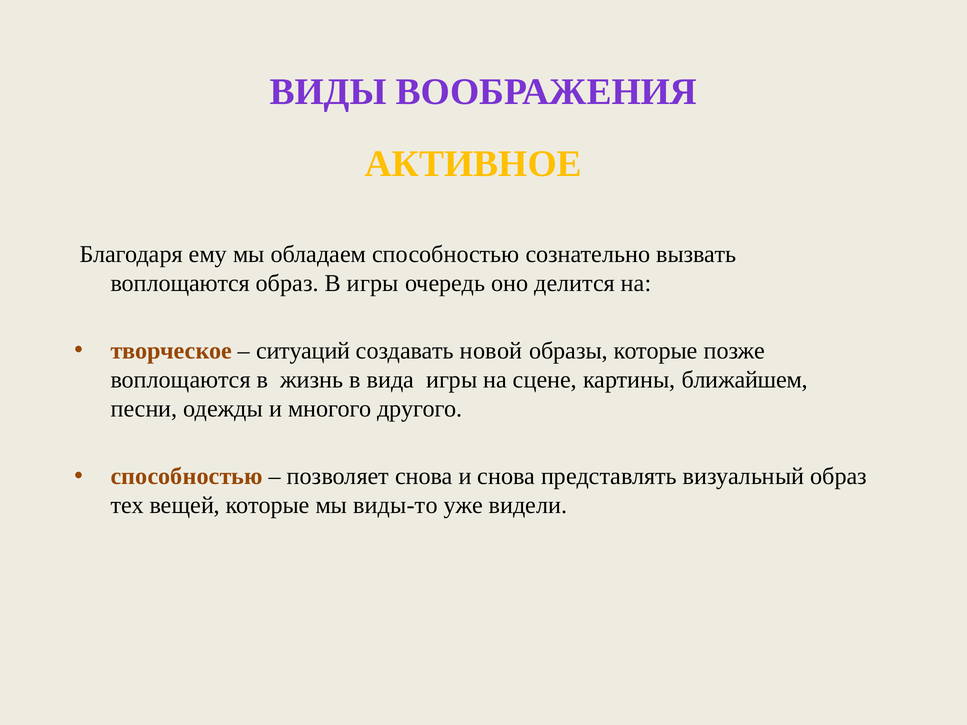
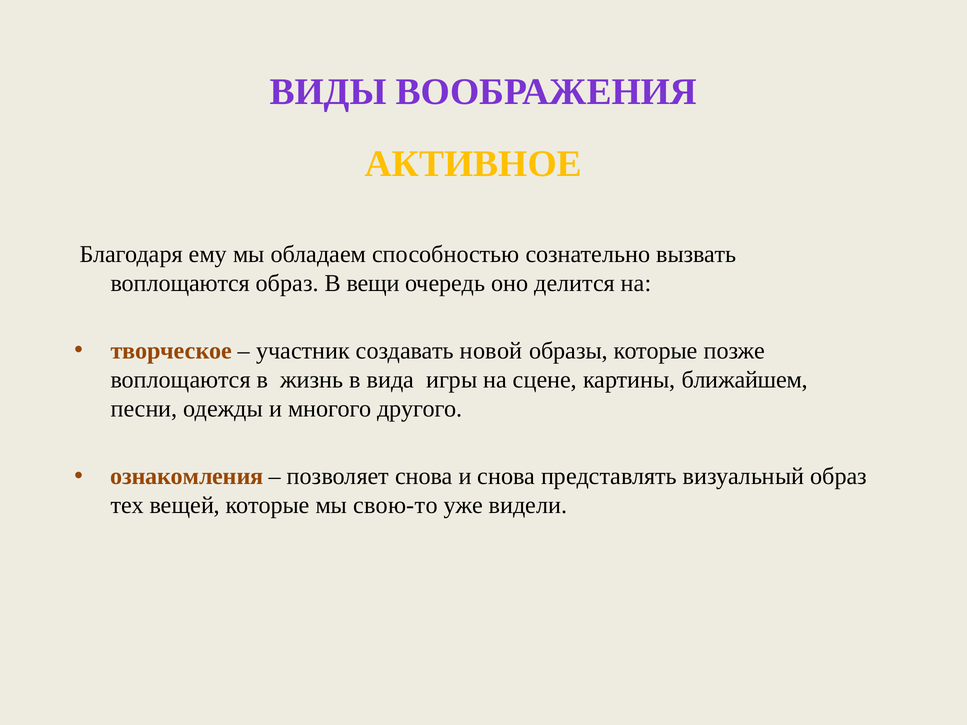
В игры: игры -> вещи (373, 283)
ситуаций: ситуаций -> участник (303, 351)
способностью: способностью -> ознакомления (187, 477)
виды-то: виды-то -> свою-то (395, 506)
